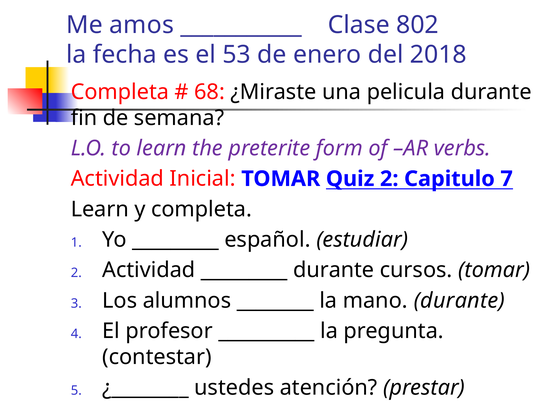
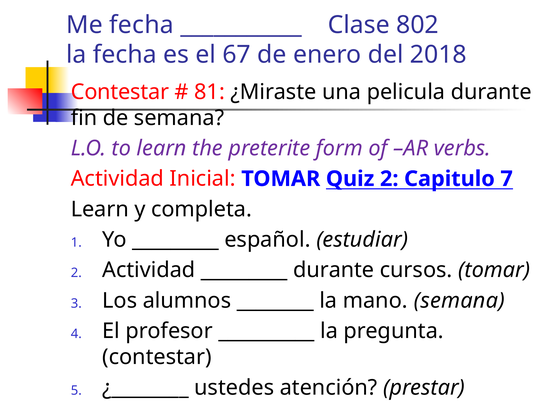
Me amos: amos -> fecha (142, 25)
53: 53 -> 67 (237, 55)
Completa: Completa -> Contestar (120, 92)
68: 68 -> 81 (210, 92)
mano durante: durante -> semana (459, 301)
